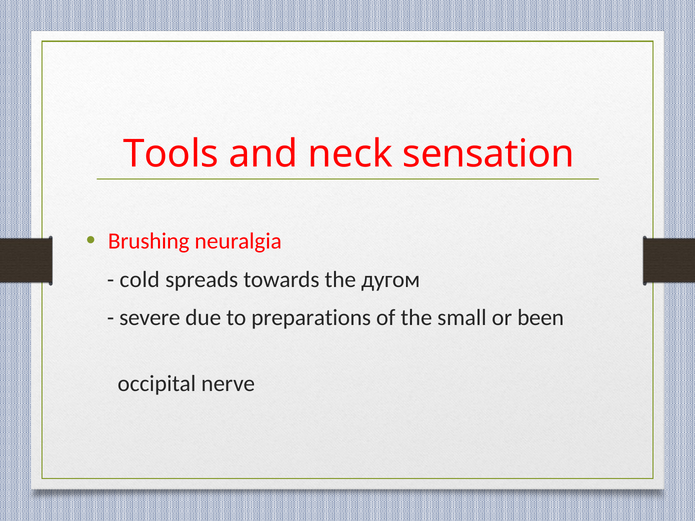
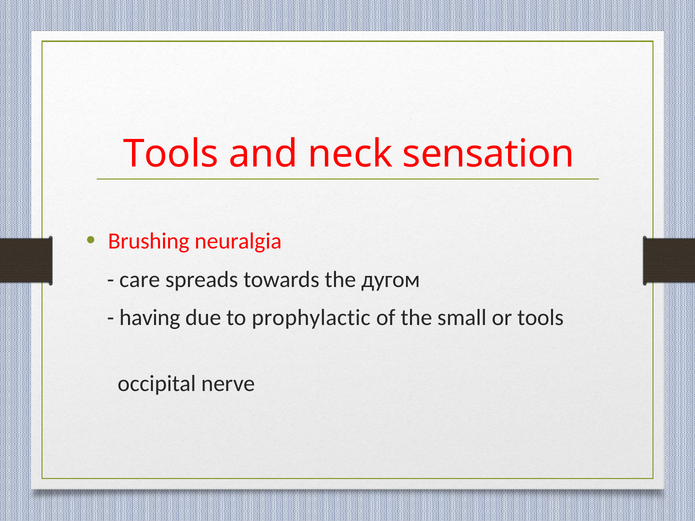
cold: cold -> care (140, 279)
severe: severe -> having (150, 318)
preparations: preparations -> prophylactic (311, 318)
or been: been -> tools (541, 318)
